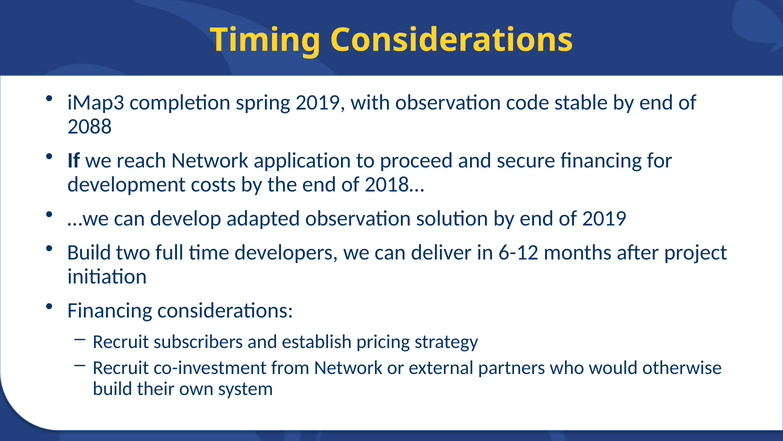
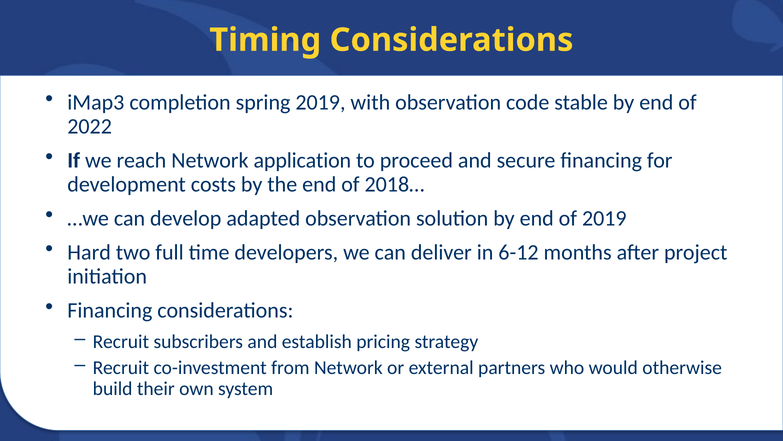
2088: 2088 -> 2022 (90, 126)
Build: Build -> Hard (89, 252)
